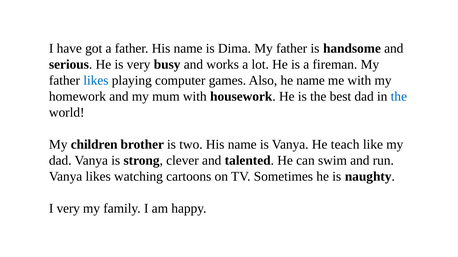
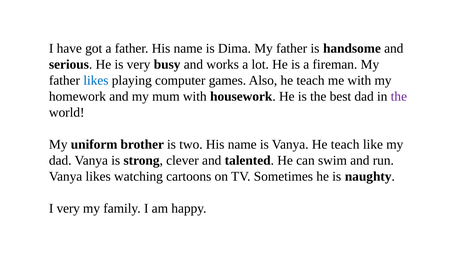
Also he name: name -> teach (310, 81)
the colour: blue -> purple (399, 97)
children: children -> uniform (94, 145)
